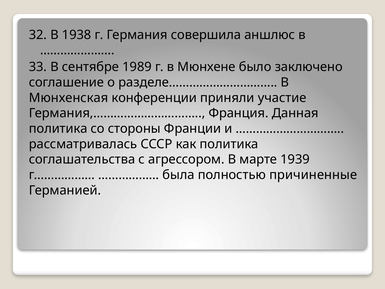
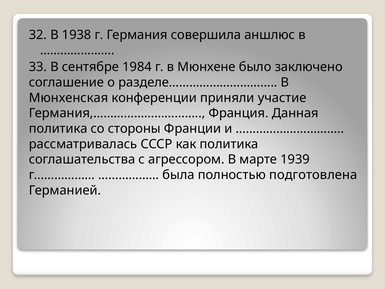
1989: 1989 -> 1984 (137, 67)
причиненные: причиненные -> подготовлена (313, 175)
